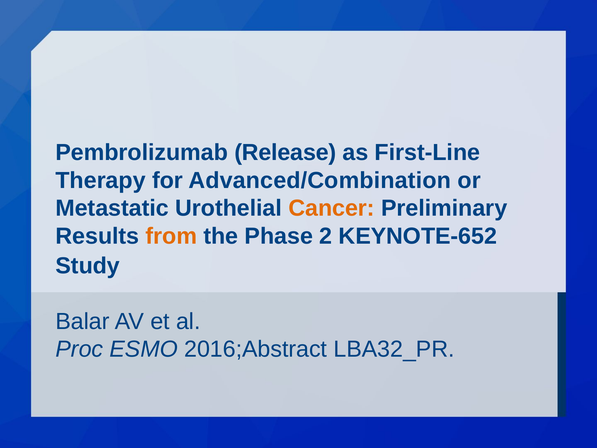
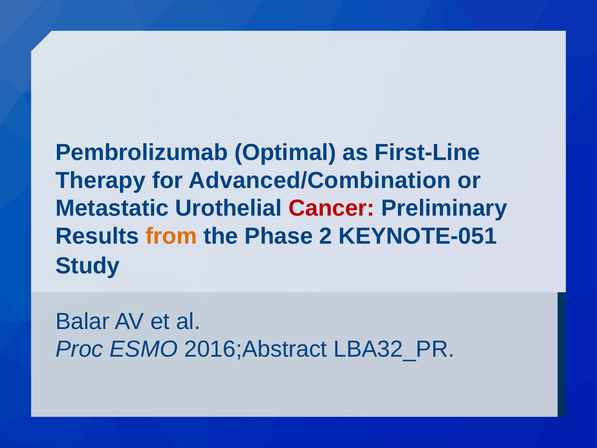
Release: Release -> Optimal (285, 152)
Cancer colour: orange -> red (332, 208)
KEYNOTE-652: KEYNOTE-652 -> KEYNOTE-051 (418, 236)
